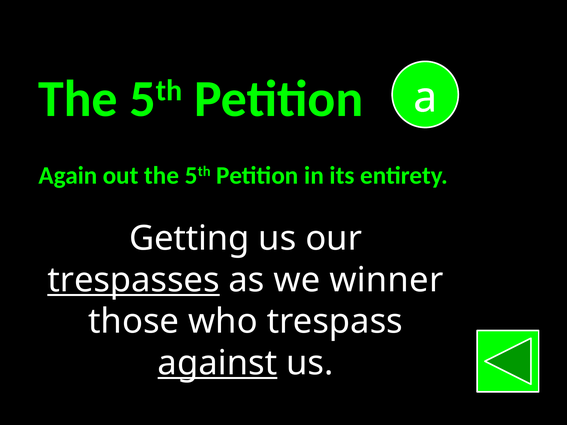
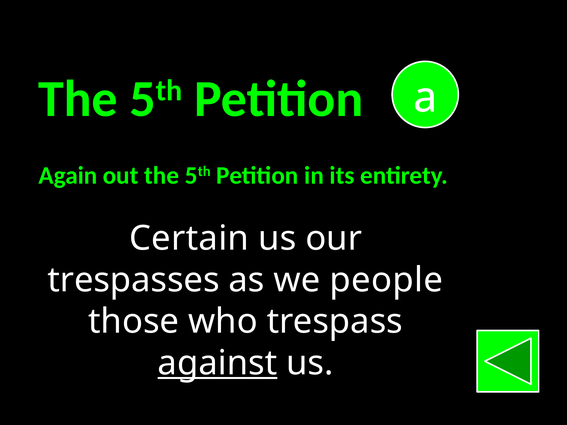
Getting: Getting -> Certain (189, 239)
trespasses underline: present -> none (133, 280)
winner: winner -> people (386, 280)
